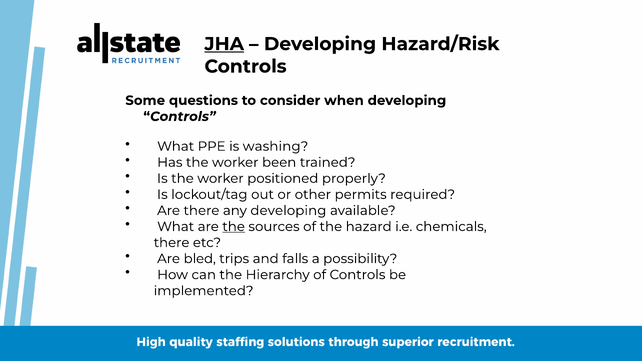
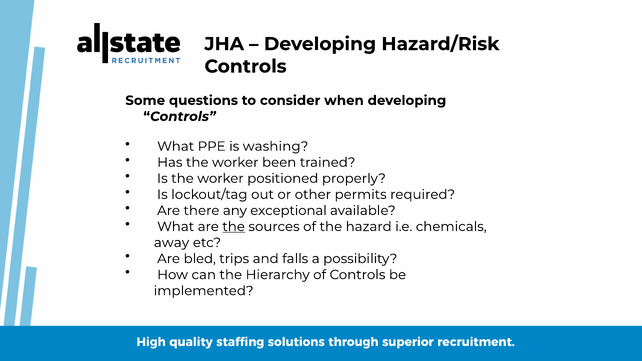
JHA underline: present -> none (224, 44)
any developing: developing -> exceptional (288, 211)
there: there -> away (171, 243)
